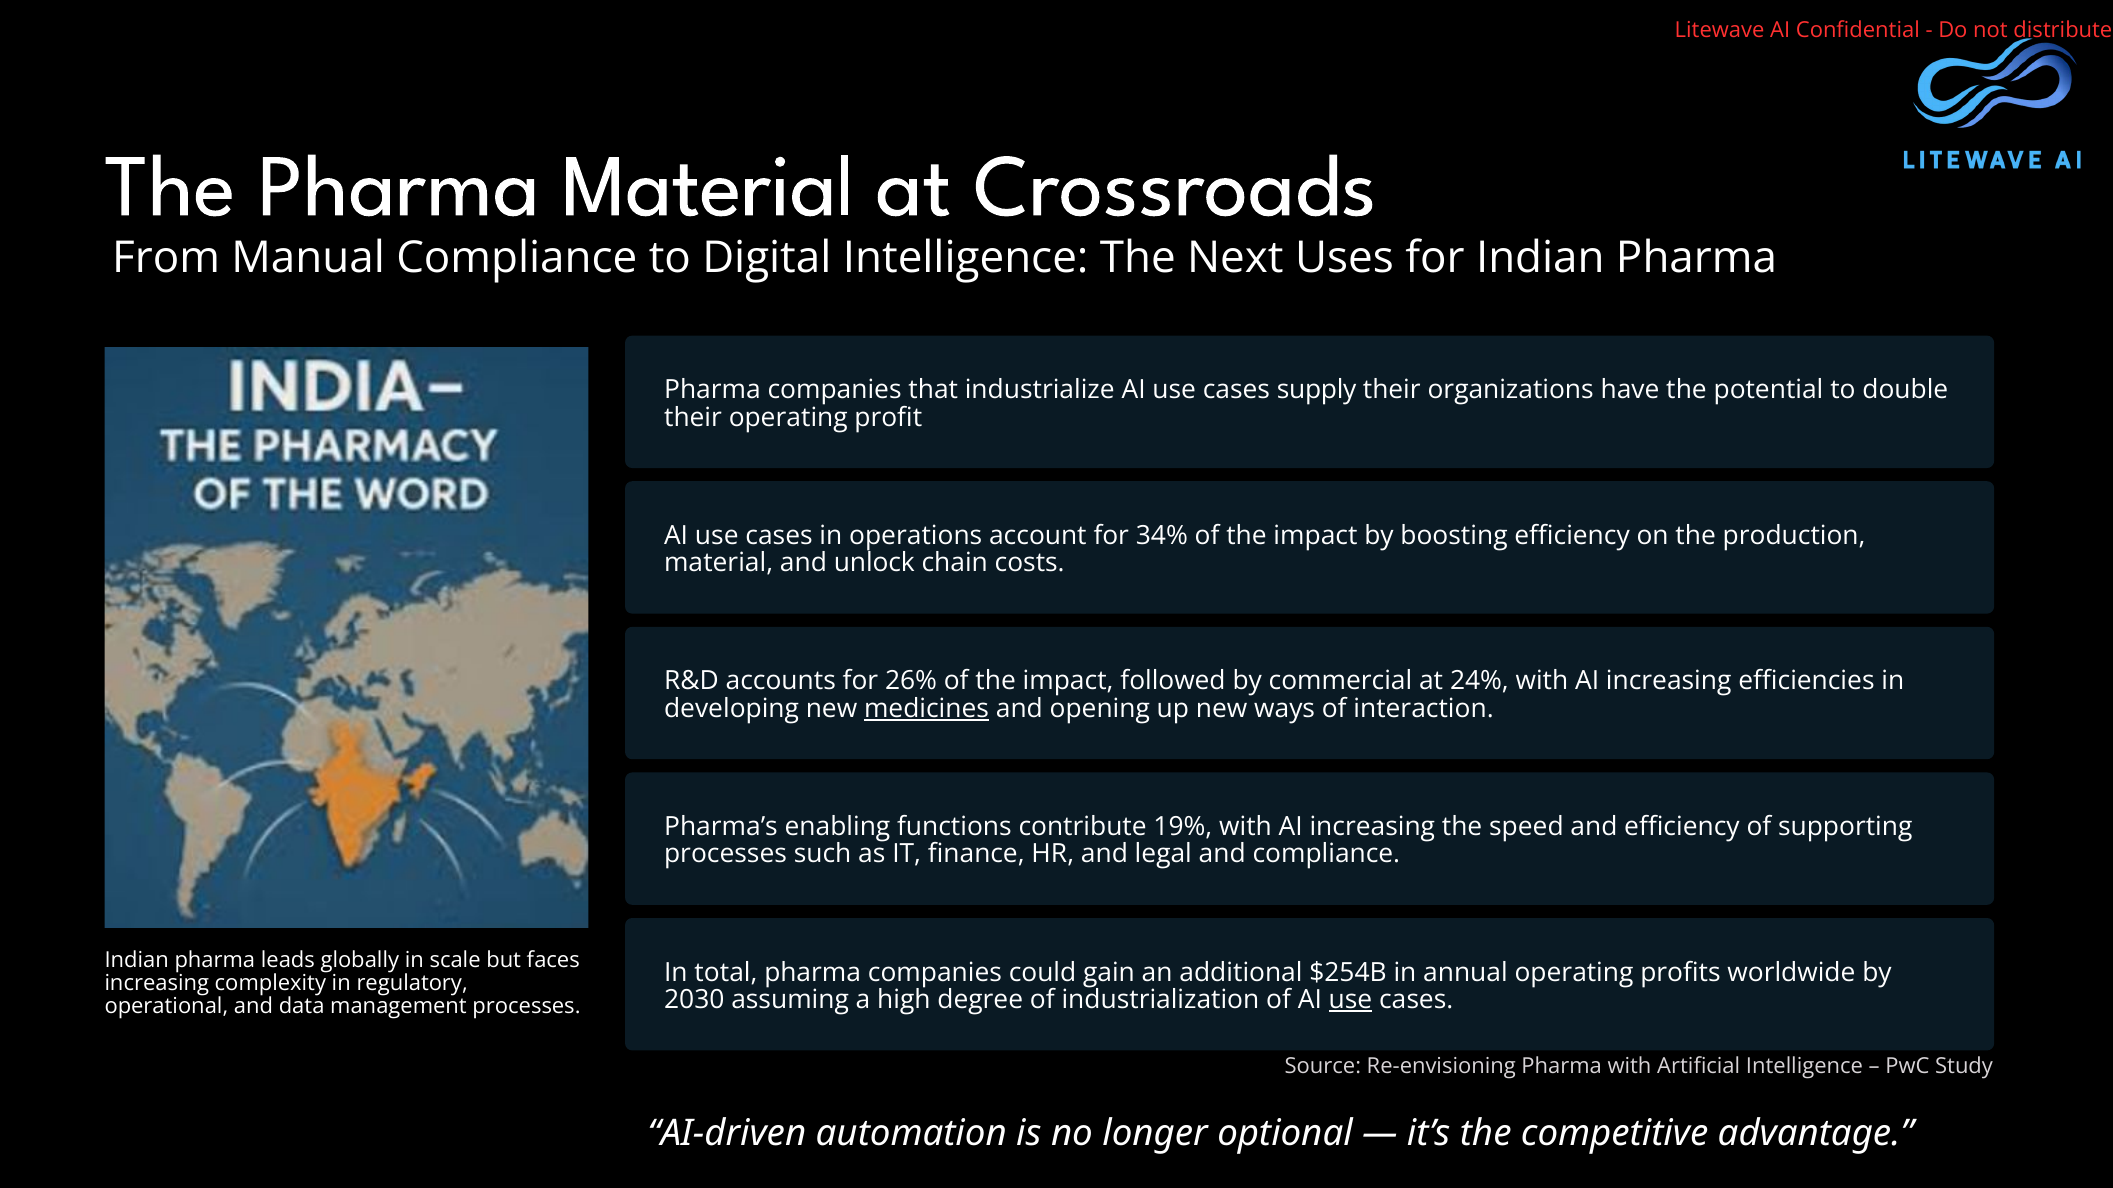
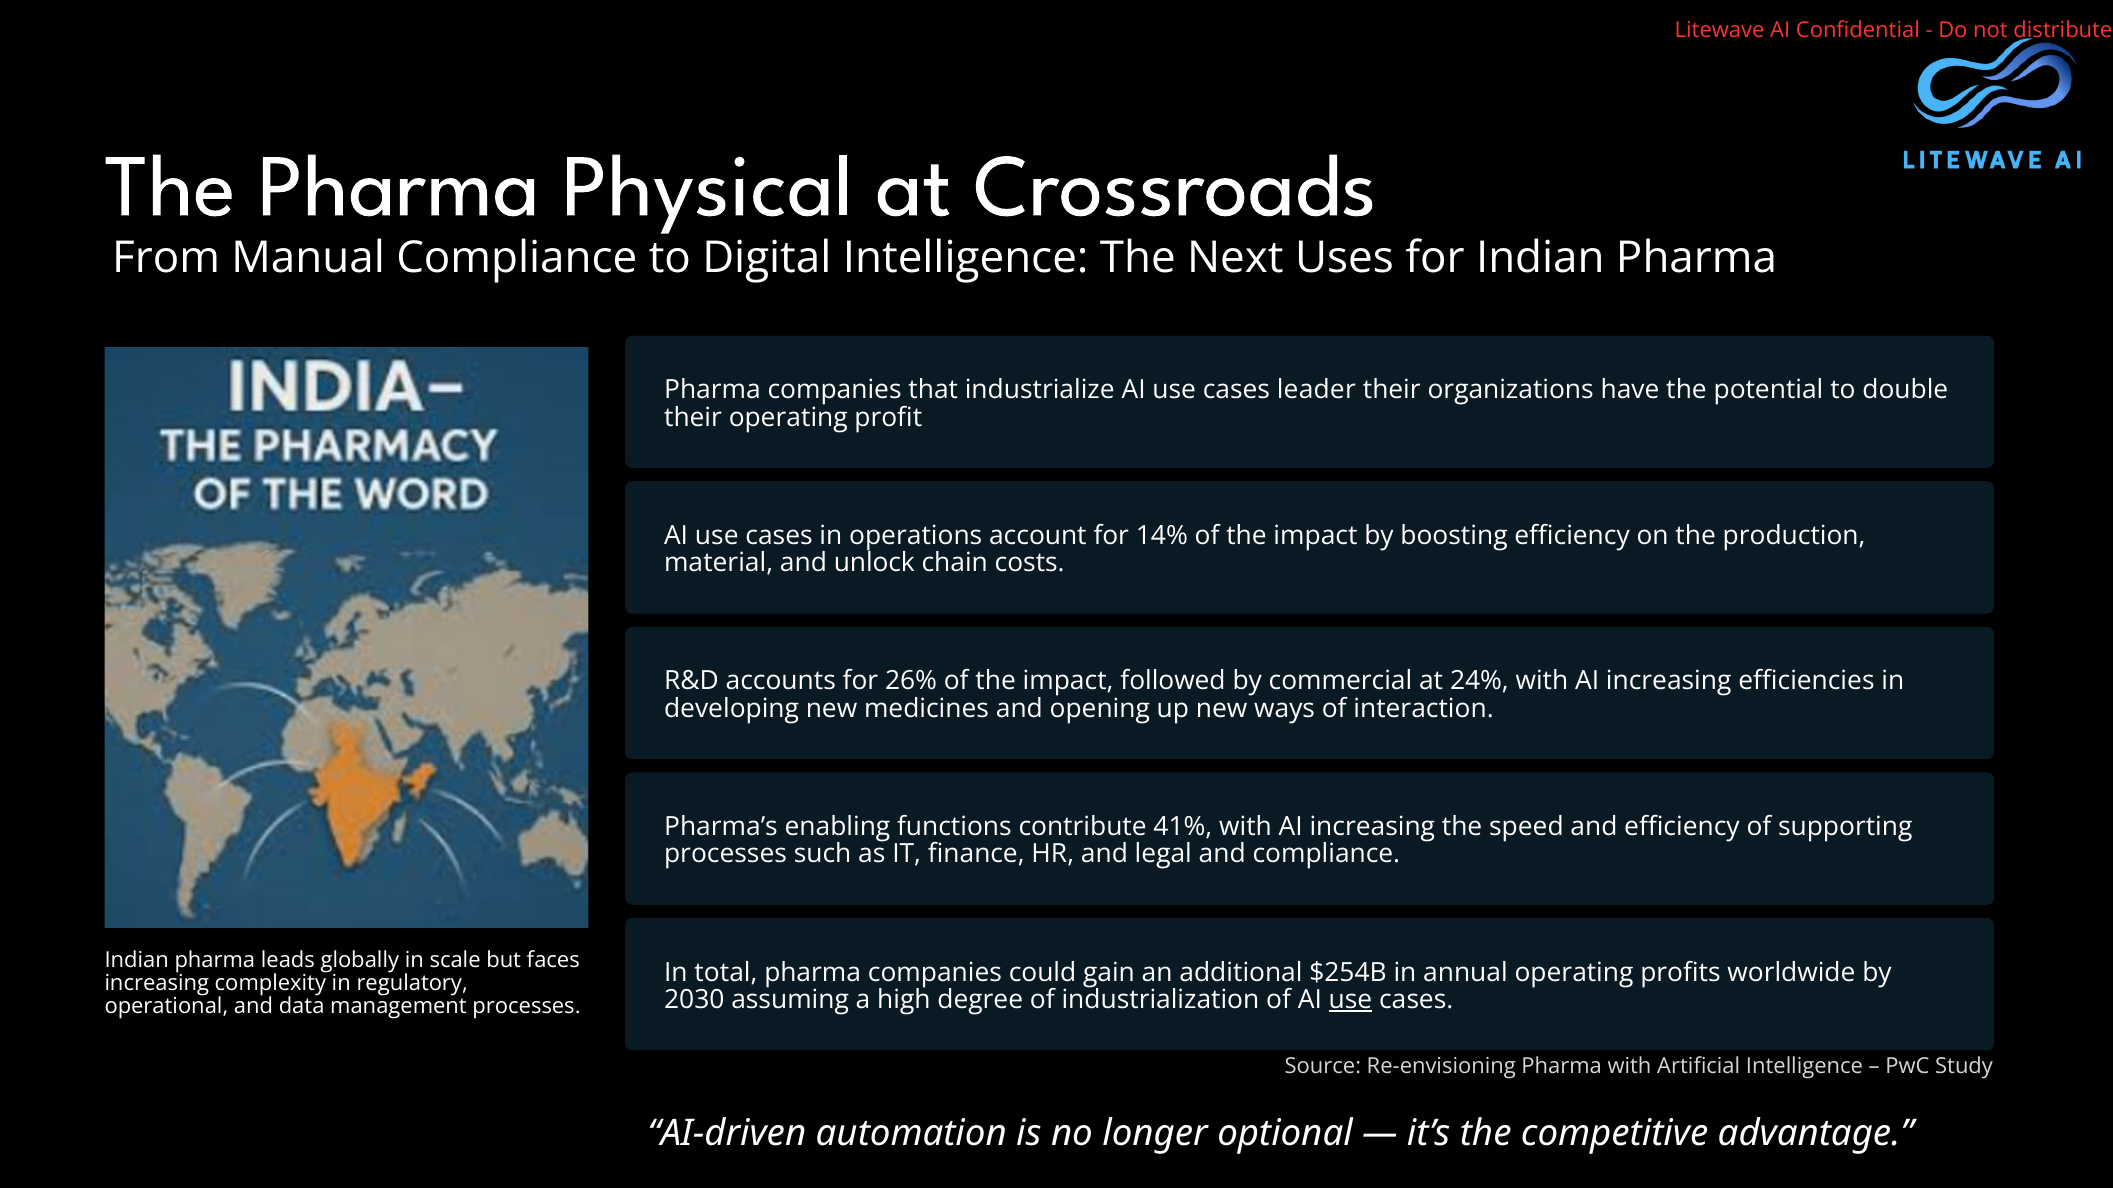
Pharma Material: Material -> Physical (708, 186)
supply: supply -> leader (1316, 390)
34%: 34% -> 14% (1162, 536)
medicines underline: present -> none (926, 709)
19%: 19% -> 41% (1183, 827)
